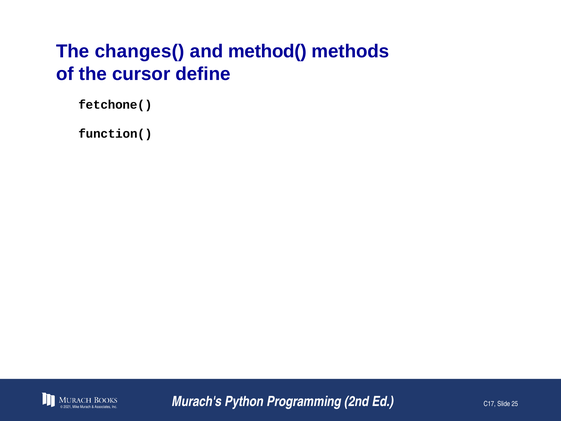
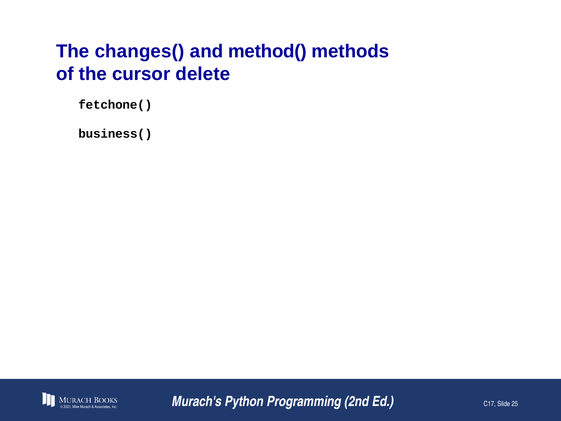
define: define -> delete (203, 74)
function(: function( -> business( (115, 134)
